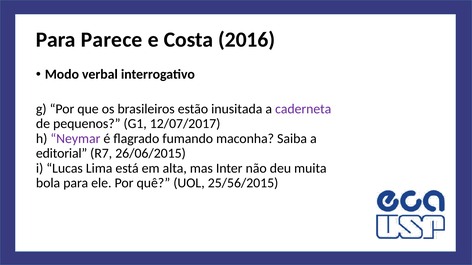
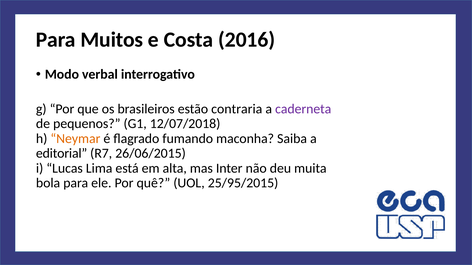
Parece: Parece -> Muitos (112, 40)
inusitada: inusitada -> contraria (237, 109)
12/07/2017: 12/07/2017 -> 12/07/2018 (185, 124)
Neymar colour: purple -> orange (75, 139)
25/56/2015: 25/56/2015 -> 25/95/2015 (243, 183)
